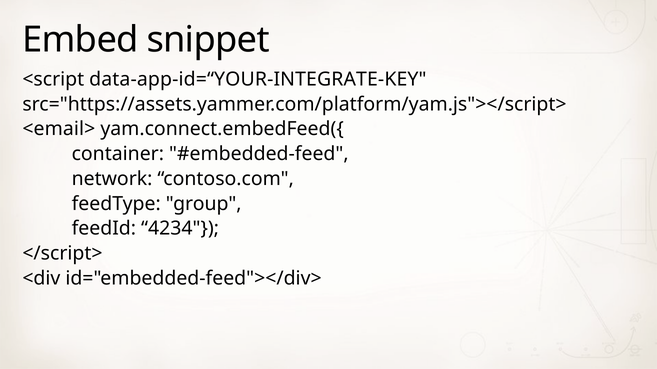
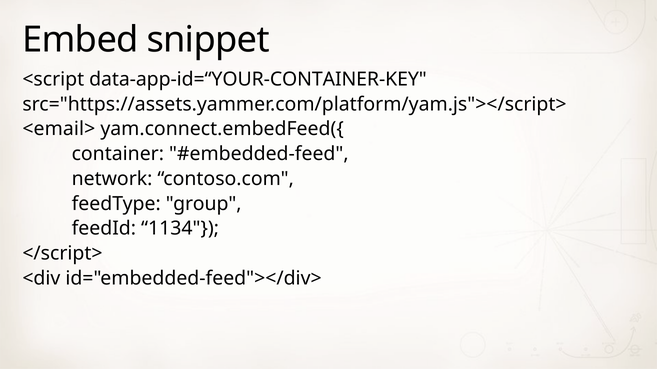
data-app-id=“YOUR-INTEGRATE-KEY: data-app-id=“YOUR-INTEGRATE-KEY -> data-app-id=“YOUR-CONTAINER-KEY (258, 79)
4234: 4234 -> 1134 (180, 229)
